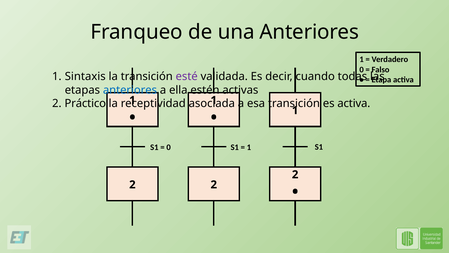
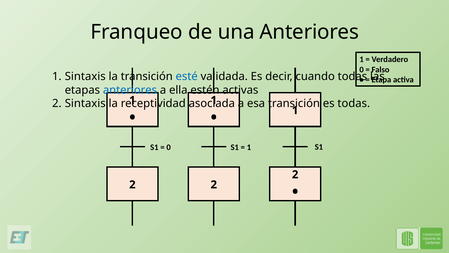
esté colour: purple -> blue (187, 76)
2 Práctico: Práctico -> Sintaxis (85, 103)
es activa: activa -> todas (354, 103)
